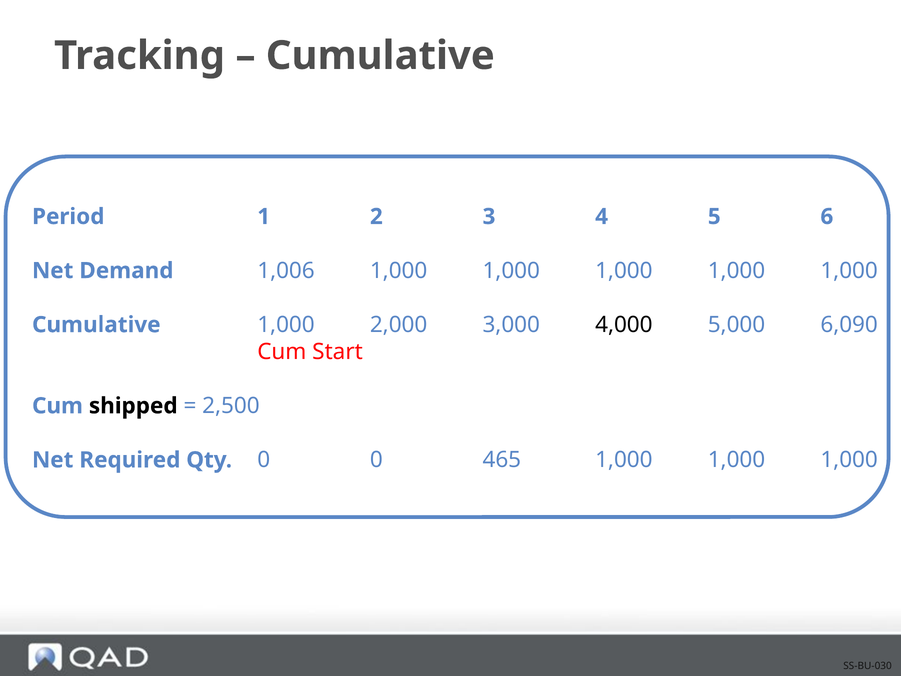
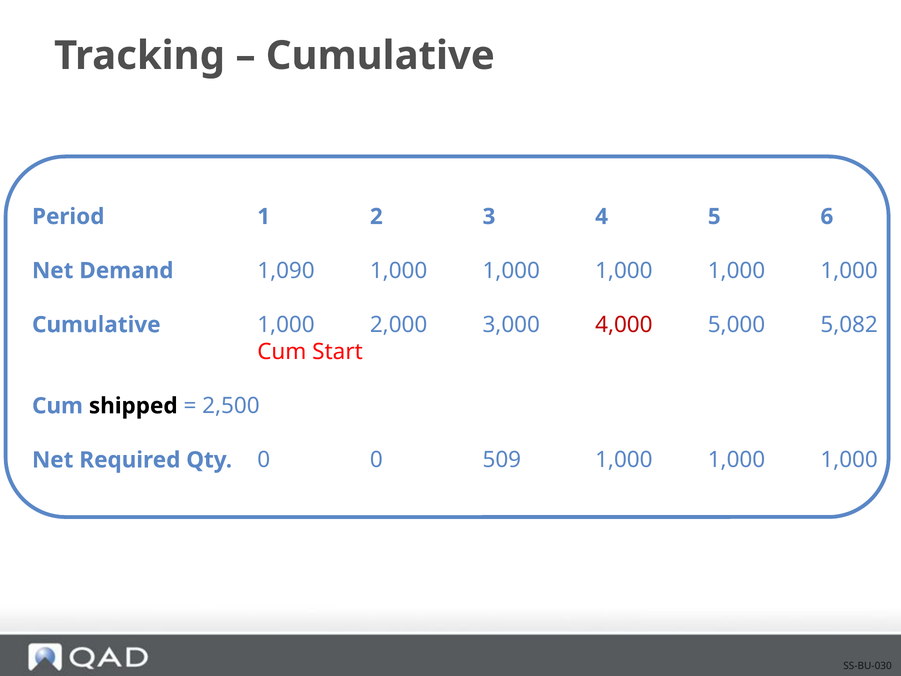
1,006: 1,006 -> 1,090 (286, 271)
4,000 colour: black -> red (624, 325)
6,090: 6,090 -> 5,082 (849, 325)
465: 465 -> 509 (502, 460)
